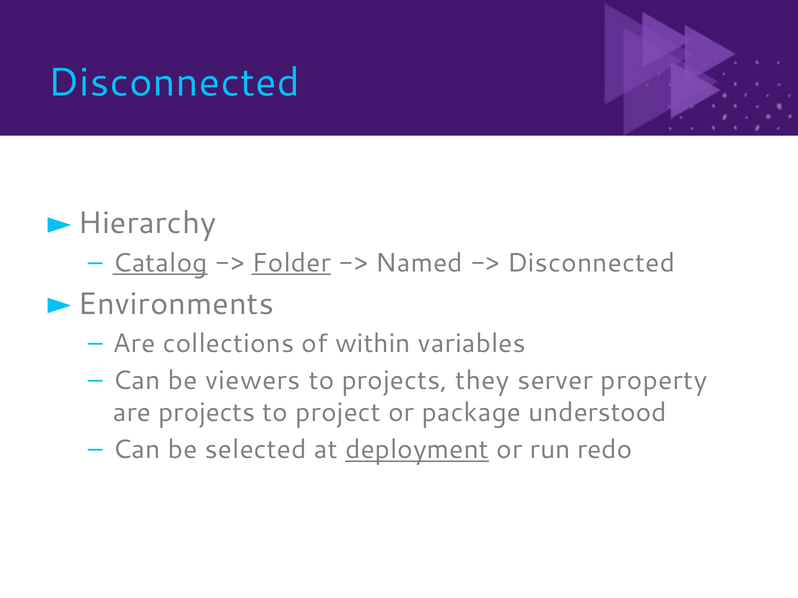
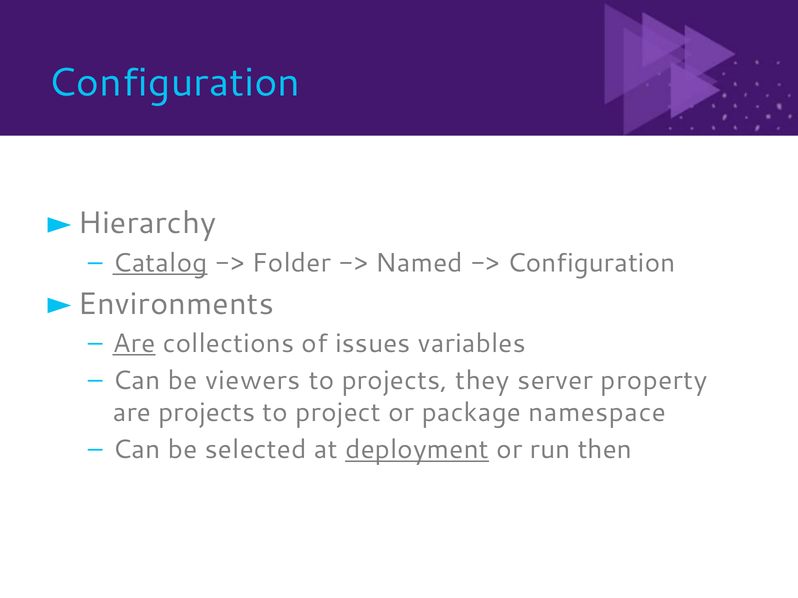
Disconnected: Disconnected -> Configuration (174, 82)
Folder underline: present -> none (291, 263)
Disconnected: Disconnected -> Configuration (591, 263)
Are underline: none -> present (134, 344)
within: within -> issues (373, 344)
understood: understood -> namespace (597, 413)
redo: redo -> then (605, 450)
